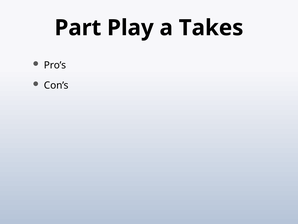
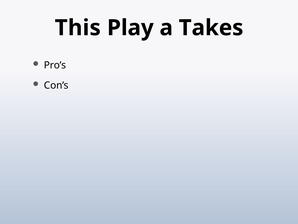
Part: Part -> This (78, 28)
